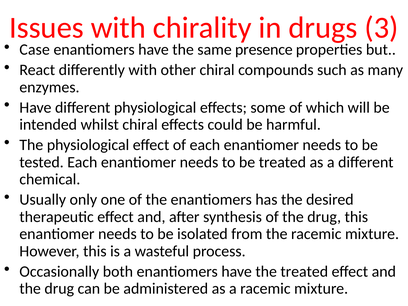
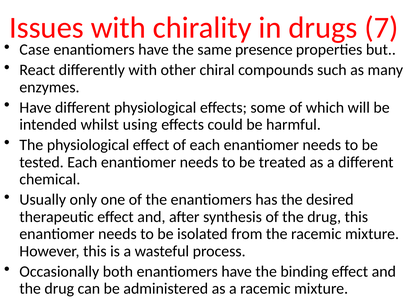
3: 3 -> 7 (381, 28)
whilst chiral: chiral -> using (140, 125)
the treated: treated -> binding (304, 272)
